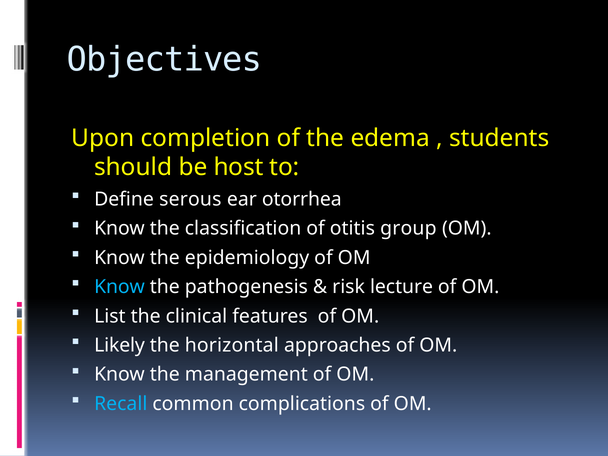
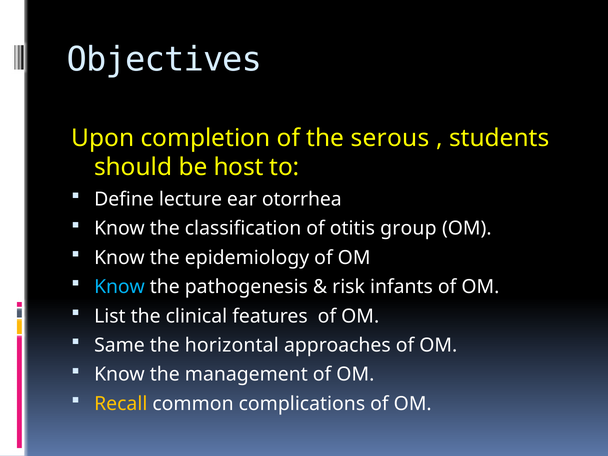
edema: edema -> serous (390, 138)
serous: serous -> lecture (190, 199)
lecture: lecture -> infants (401, 287)
Likely: Likely -> Same (119, 345)
Recall colour: light blue -> yellow (121, 404)
